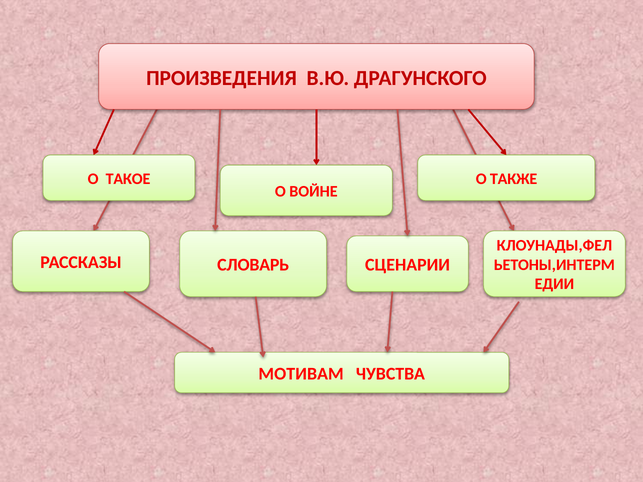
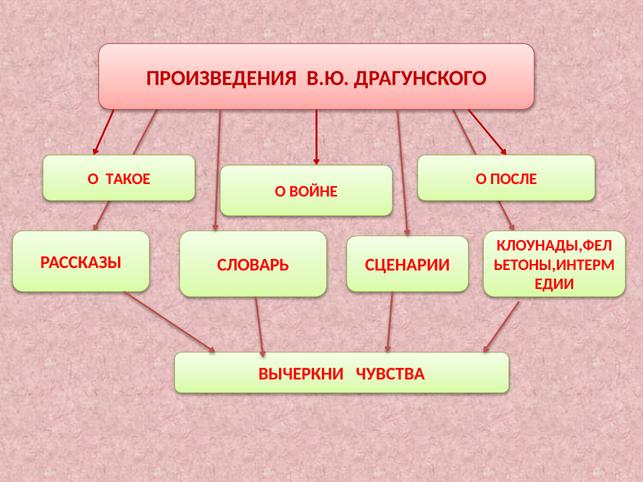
ТАКЖЕ: ТАКЖЕ -> ПОСЛЕ (514, 179)
МОТИВАМ: МОТИВАМ -> ВЫЧЕРКНИ (301, 374)
